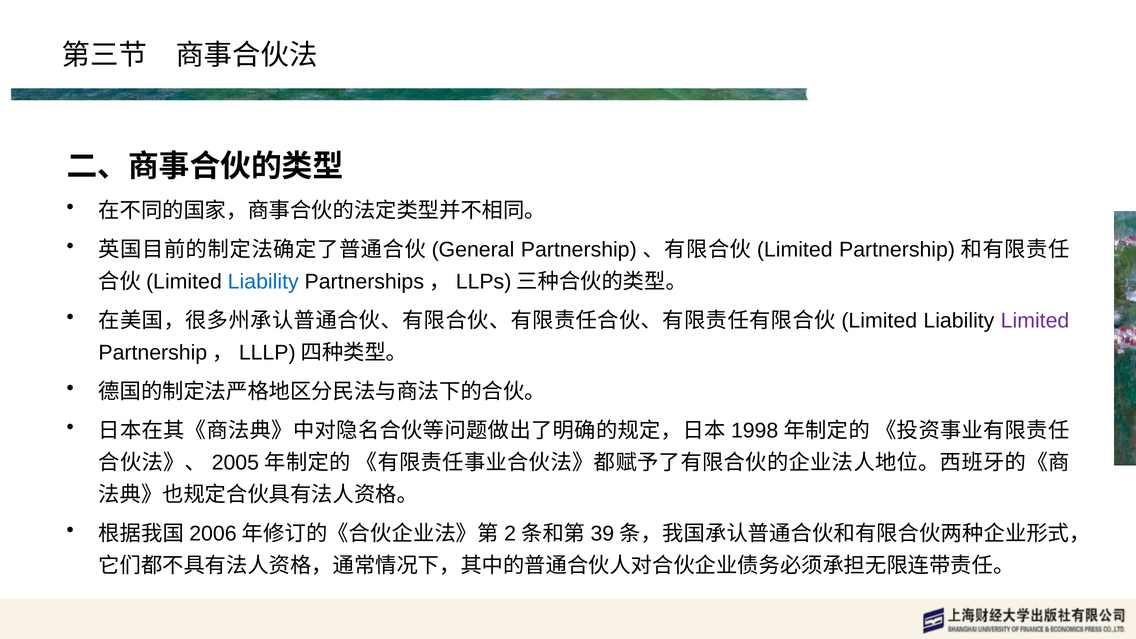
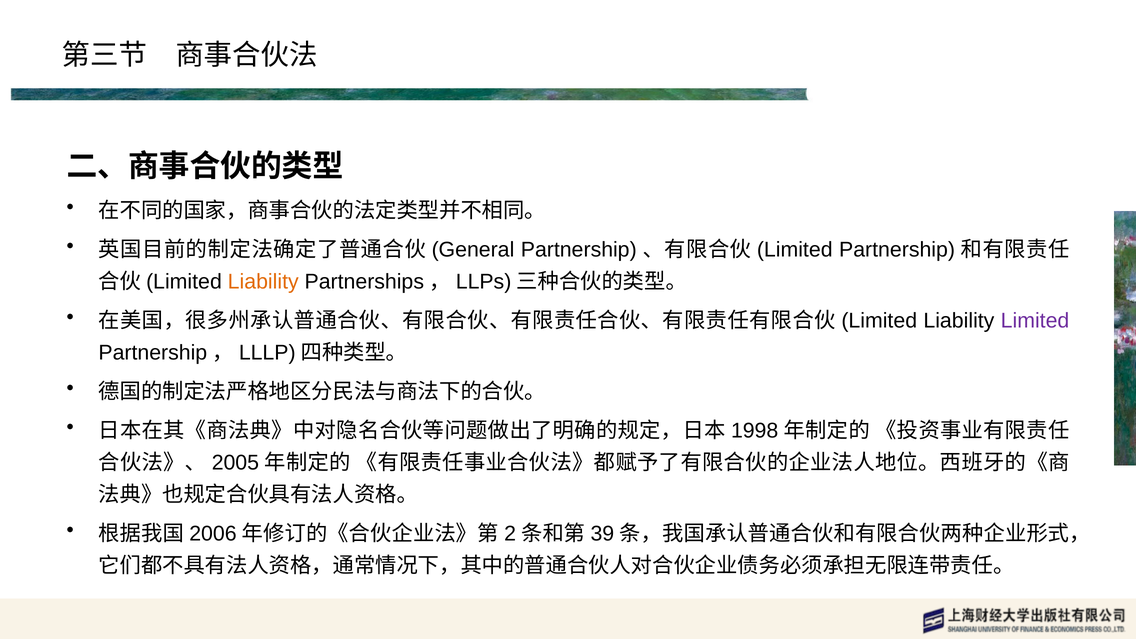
Liability colour: blue -> orange (263, 282)
